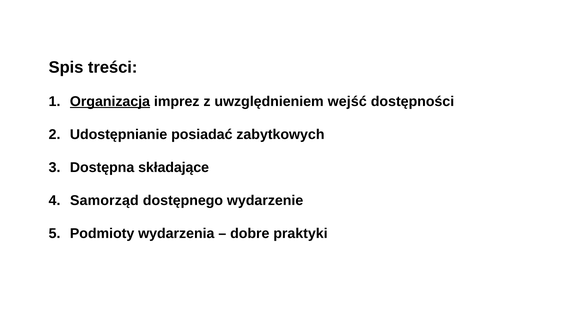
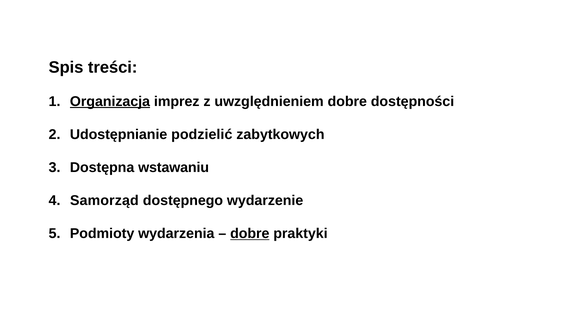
uwzględnieniem wejść: wejść -> dobre (347, 102)
posiadać: posiadać -> podzielić (202, 135)
składające: składające -> wstawaniu (174, 168)
dobre underline: none -> present (250, 234)
